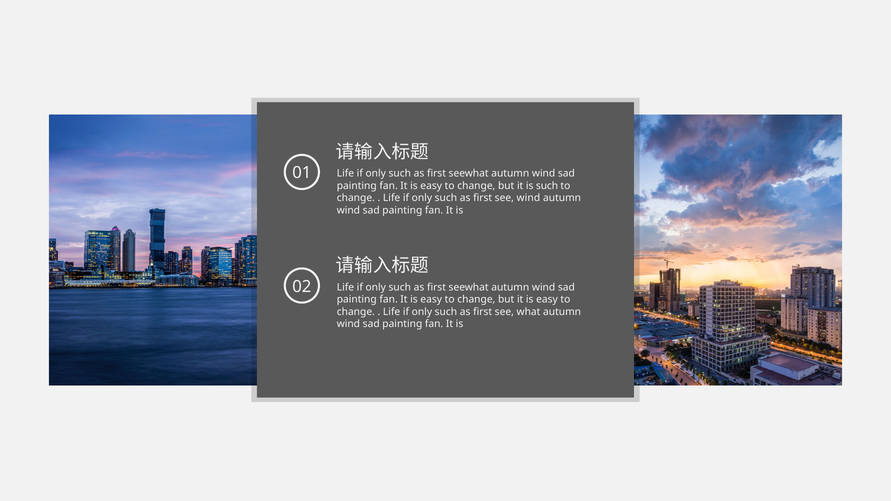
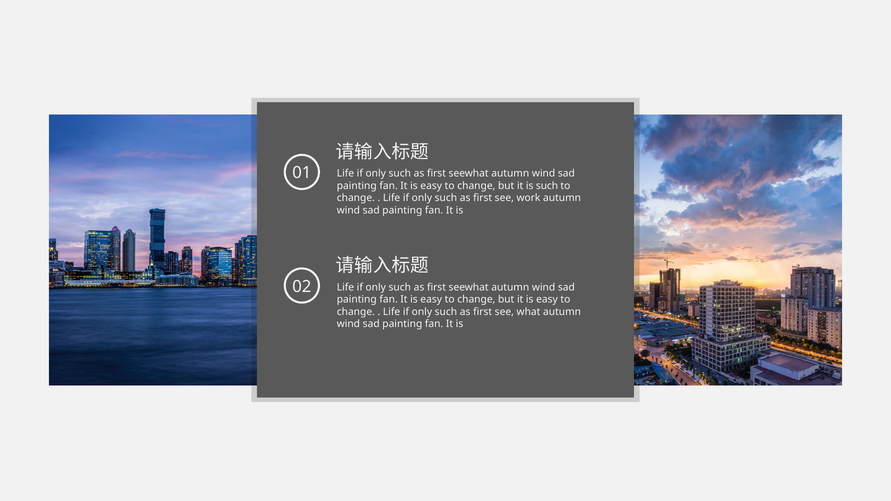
see wind: wind -> work (528, 198)
